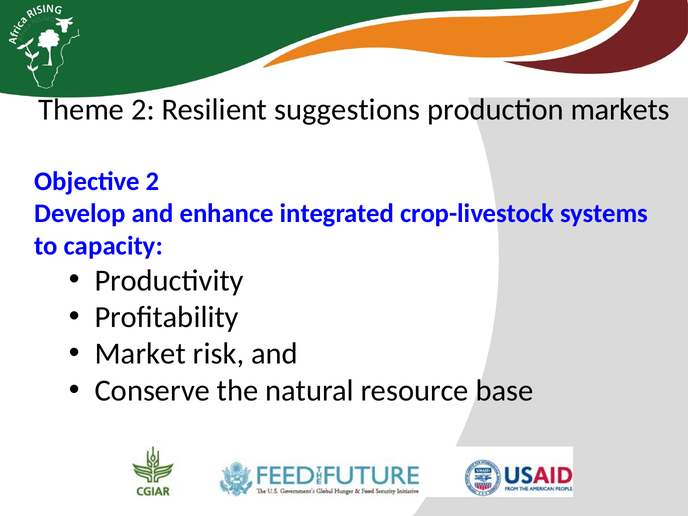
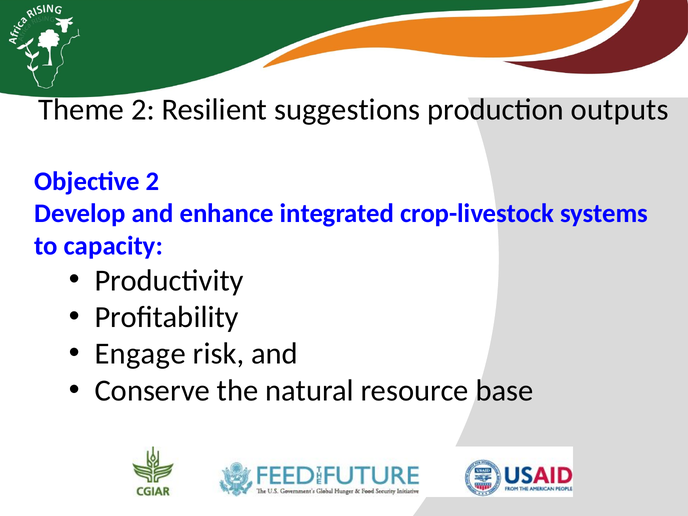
markets: markets -> outputs (620, 110)
Market: Market -> Engage (140, 354)
